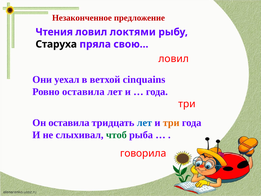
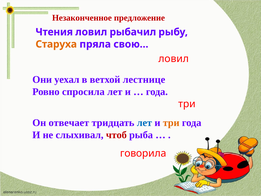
локтями: локтями -> рыбачил (133, 32)
Старуха colour: black -> orange (56, 44)
cinquains: cinquains -> лестнице (144, 79)
Ровно оставила: оставила -> спросила (83, 92)
Он оставила: оставила -> отвечает (69, 123)
чтоб colour: green -> red (116, 135)
